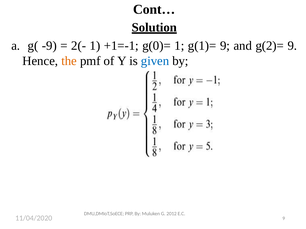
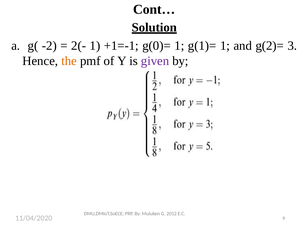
-9: -9 -> -2 (49, 46)
g(1)= 9: 9 -> 1 (225, 46)
g(2)= 9: 9 -> 3 (292, 46)
given colour: blue -> purple (155, 61)
